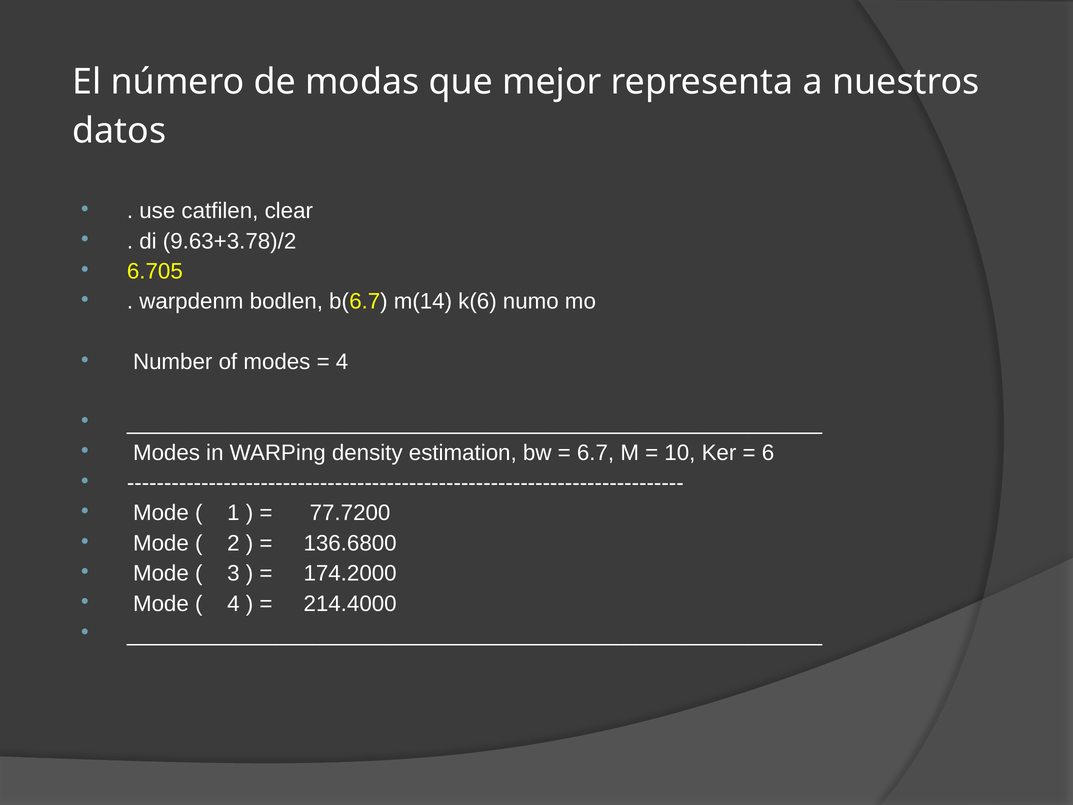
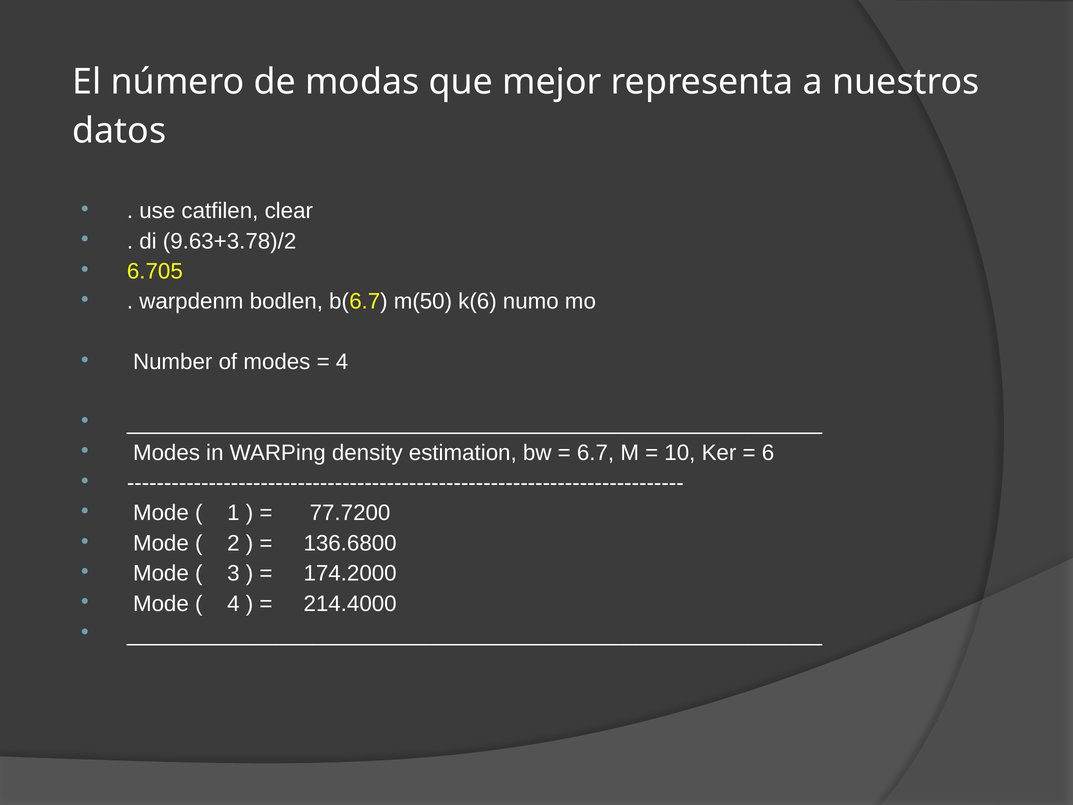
m(14: m(14 -> m(50 (423, 302)
